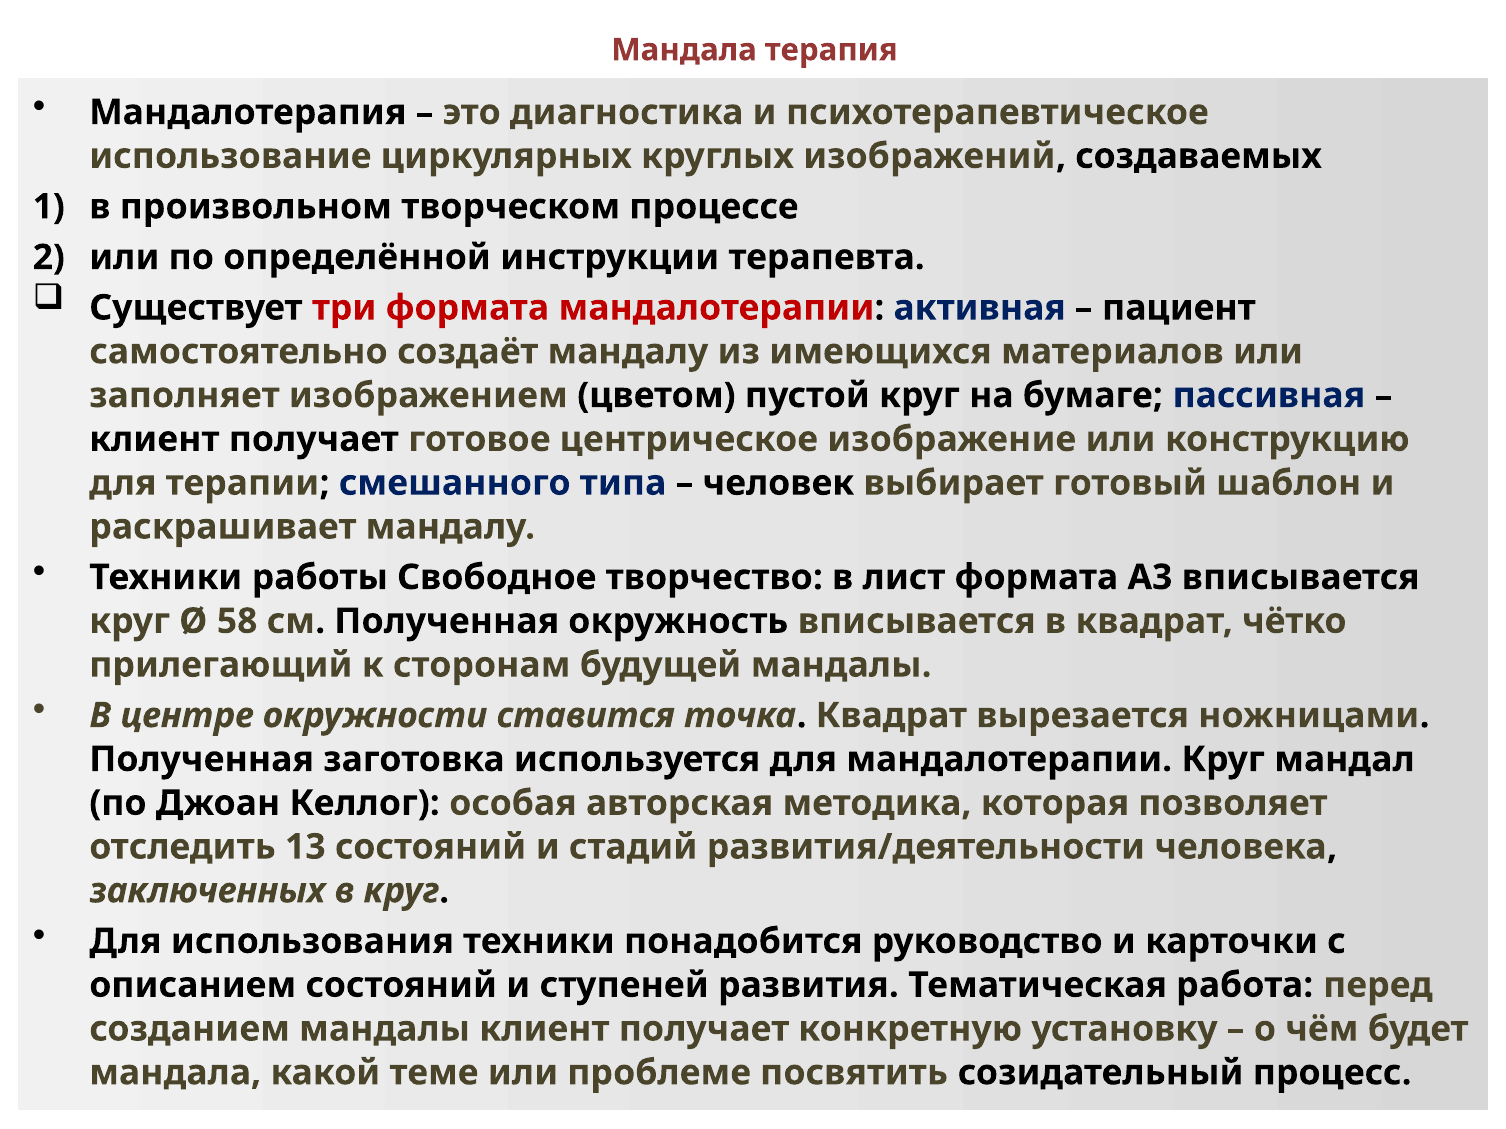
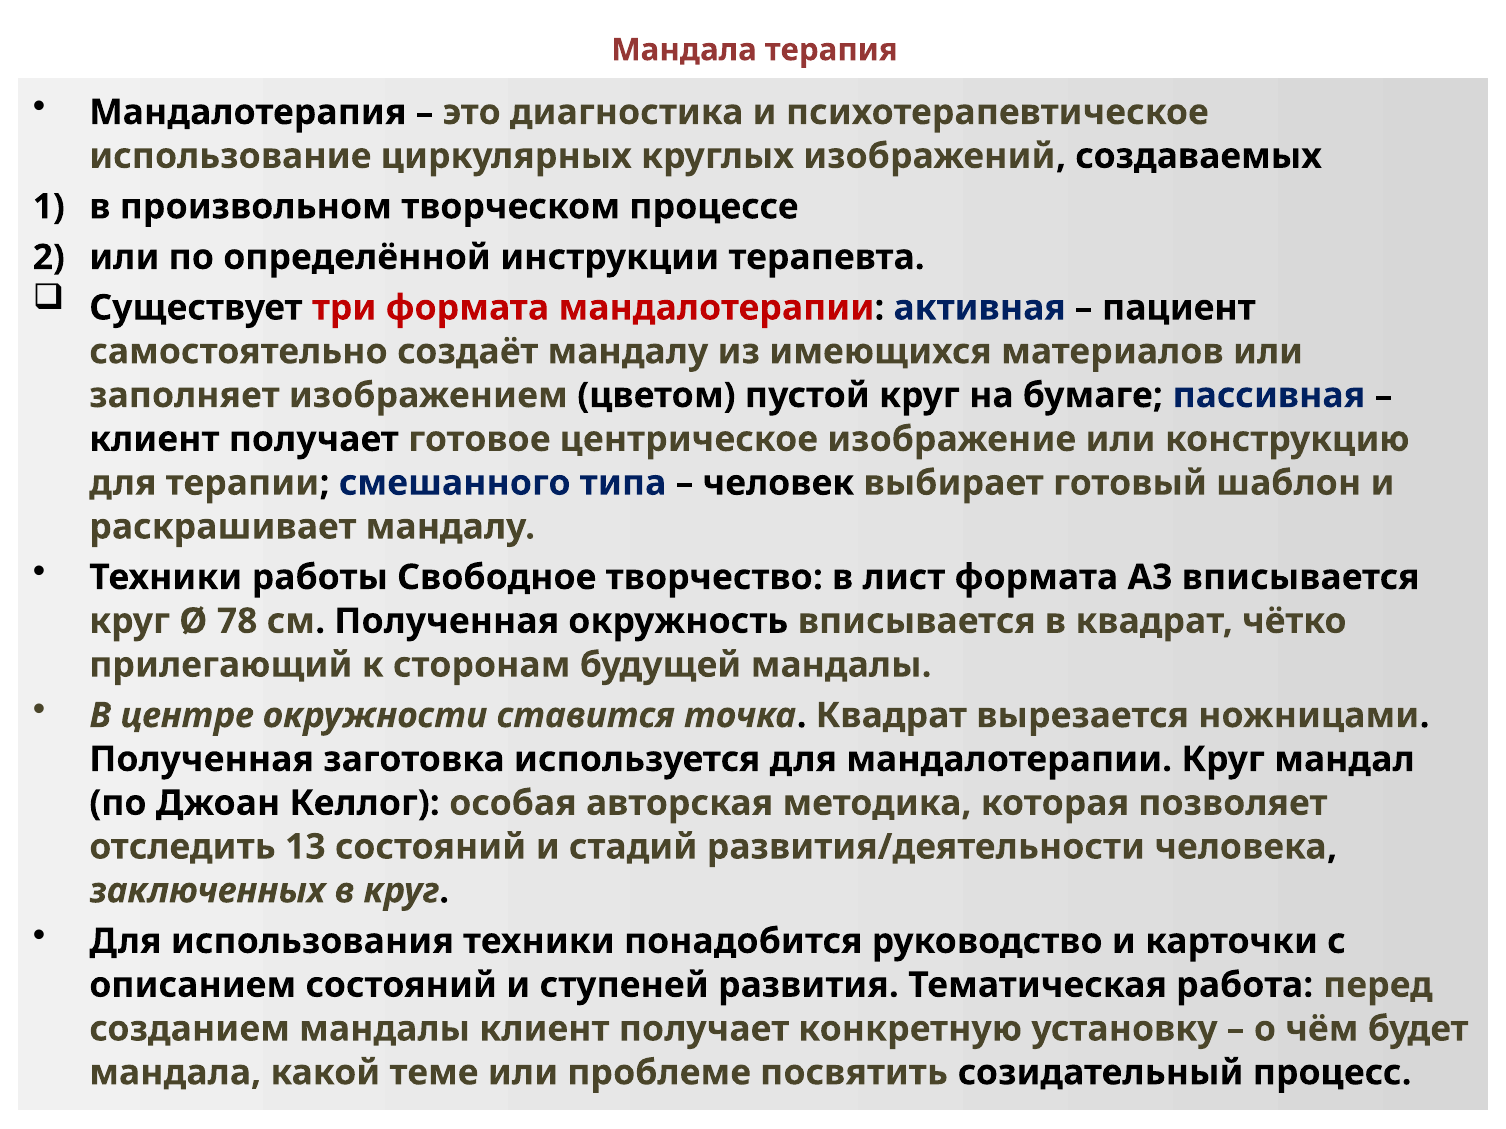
58: 58 -> 78 (237, 621)
